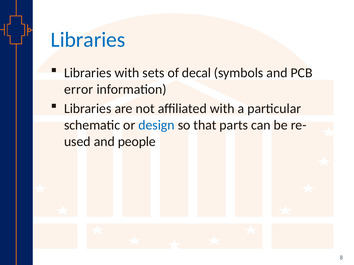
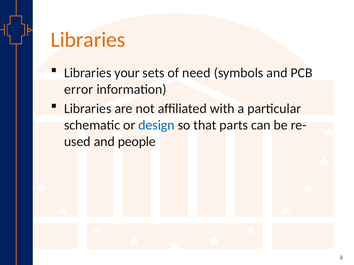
Libraries colour: blue -> orange (88, 40)
Libraries with: with -> your (127, 73)
decal: decal -> need (196, 73)
